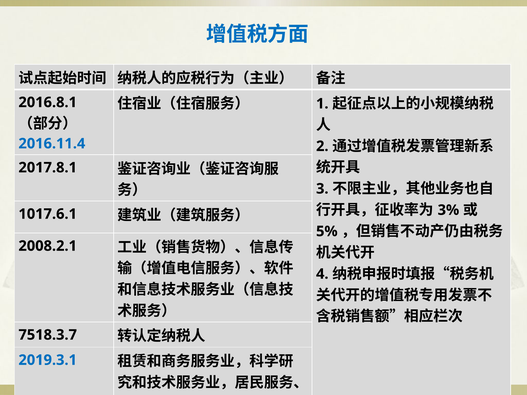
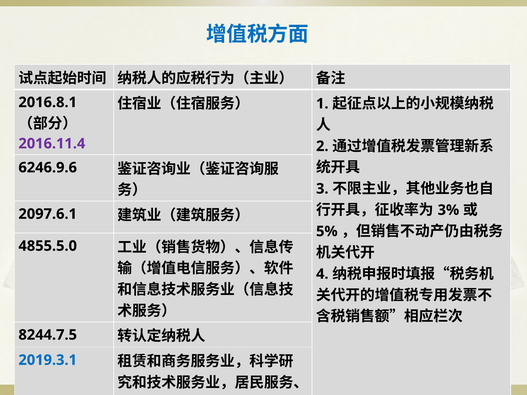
2016.11.4 colour: blue -> purple (52, 144)
2017.8.1: 2017.8.1 -> 6246.9.6 (48, 168)
1017.6.1: 1017.6.1 -> 2097.6.1 (48, 214)
2008.2.1: 2008.2.1 -> 4855.5.0 (48, 246)
7518.3.7: 7518.3.7 -> 8244.7.5 (48, 335)
